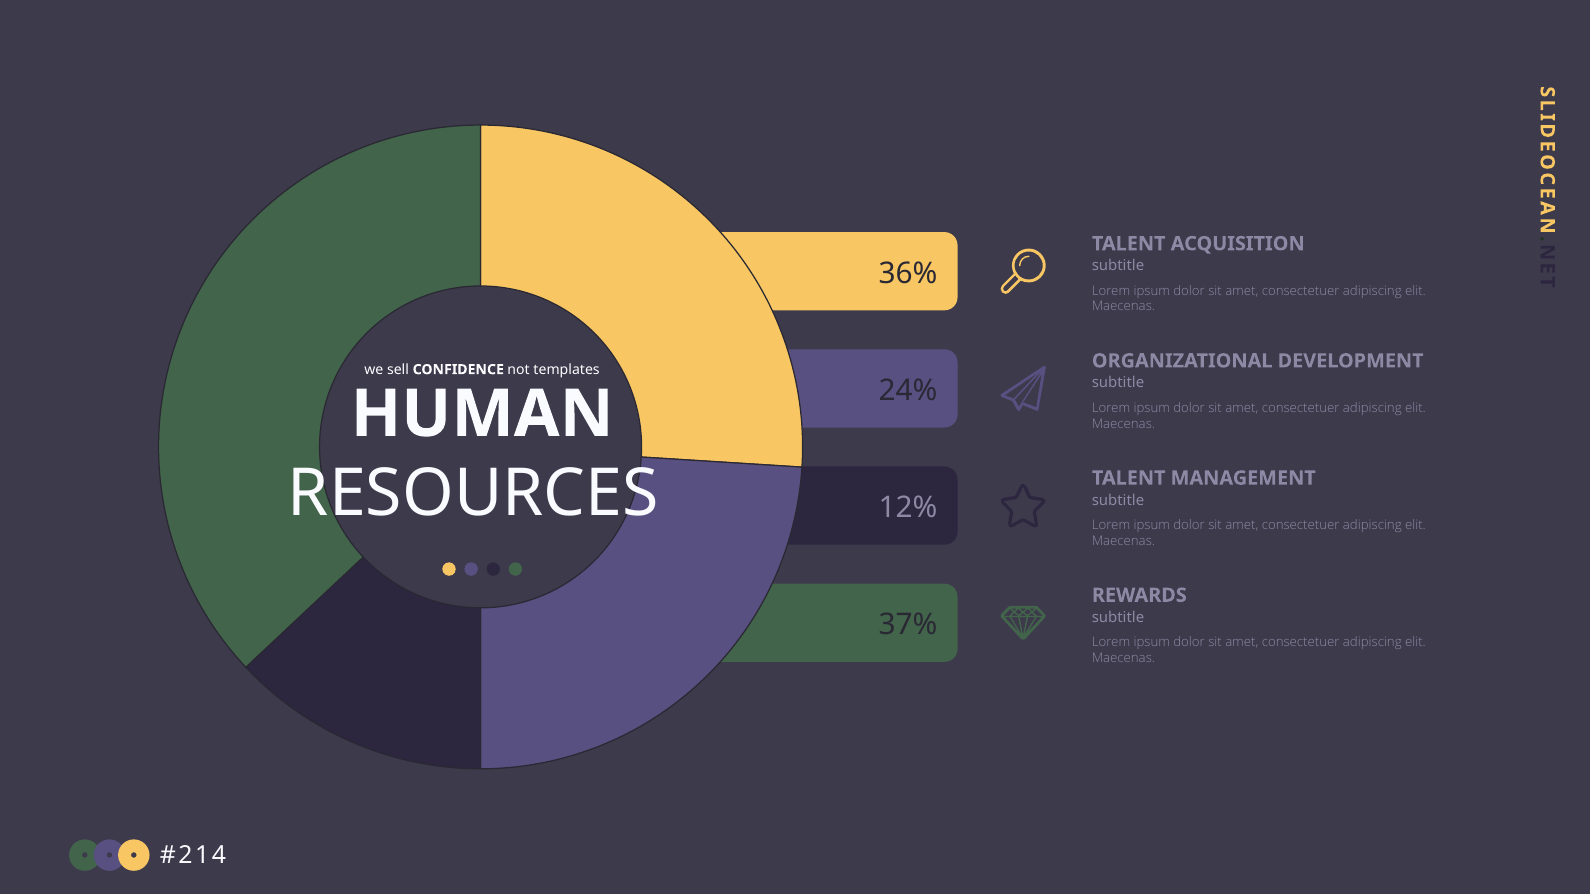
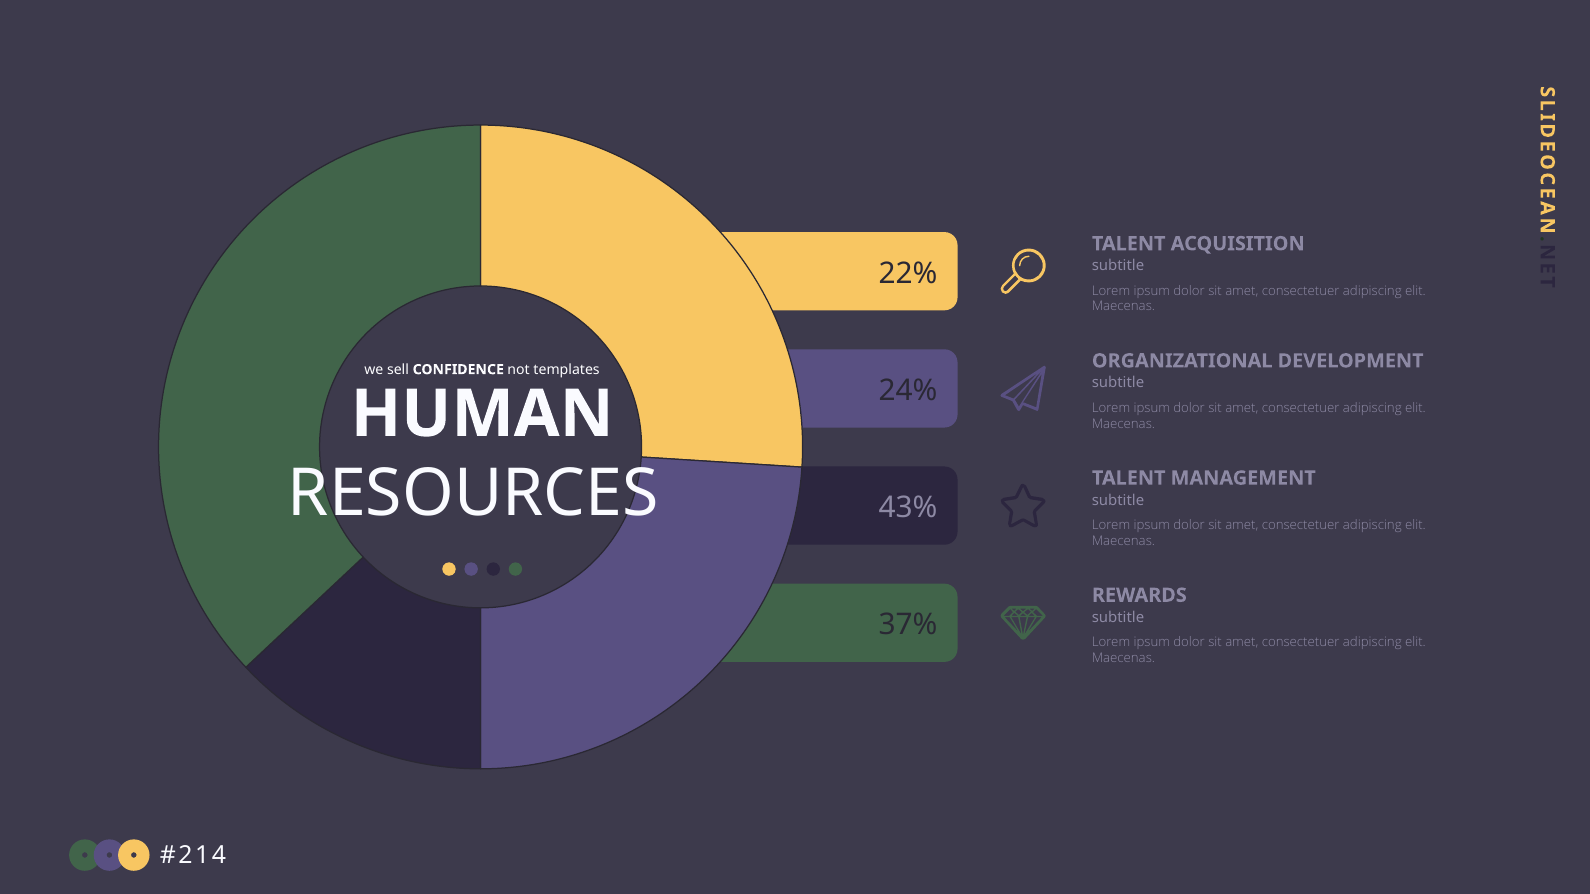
36%: 36% -> 22% (908, 273)
12%: 12% -> 43% (908, 508)
